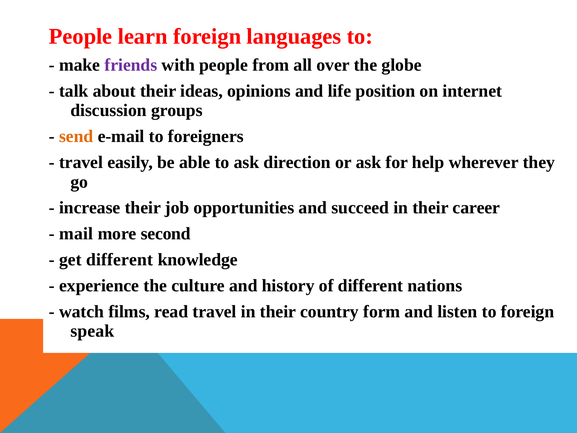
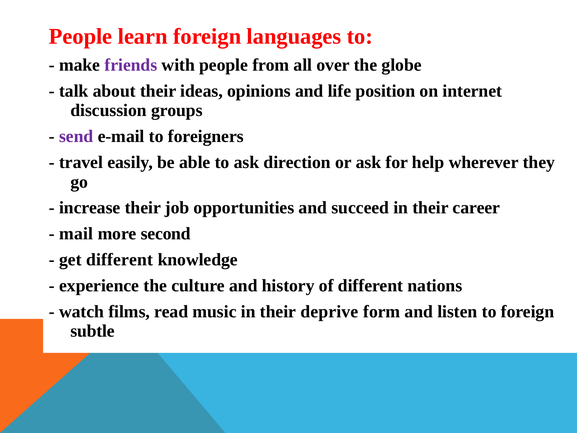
send colour: orange -> purple (76, 136)
read travel: travel -> music (215, 311)
country: country -> deprive (329, 311)
speak: speak -> subtle (93, 331)
